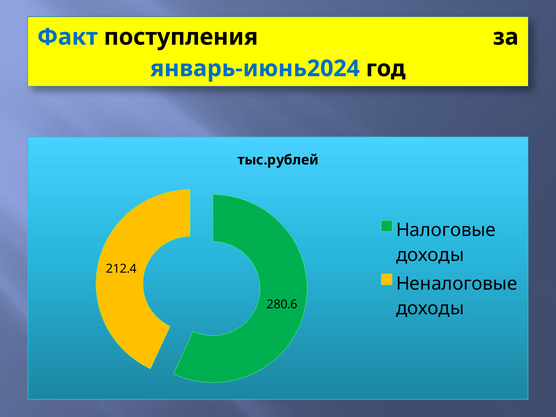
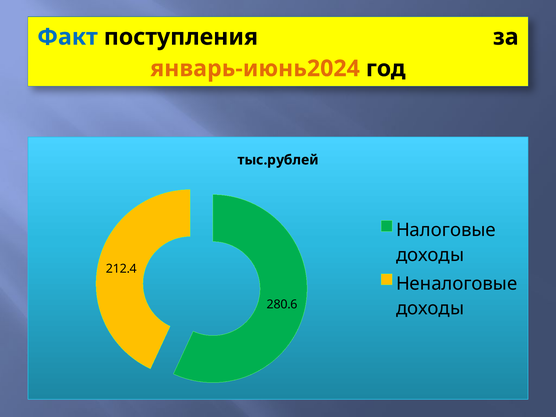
январь-июнь2024 colour: blue -> orange (255, 69)
